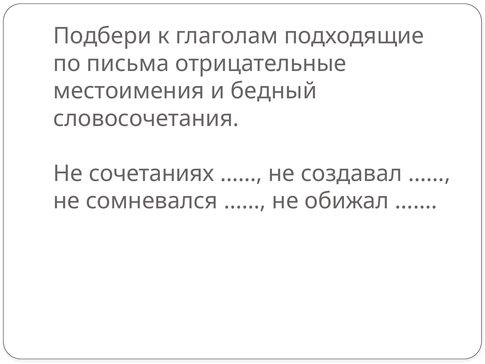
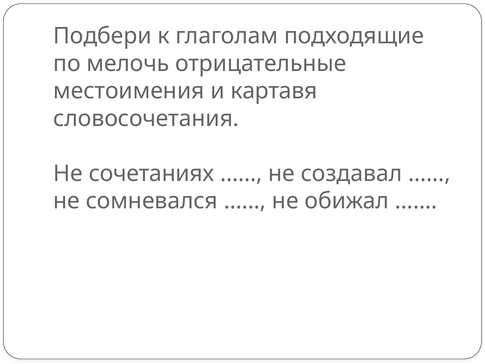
письма: письма -> мелочь (128, 63)
бедный: бедный -> картавя (274, 91)
